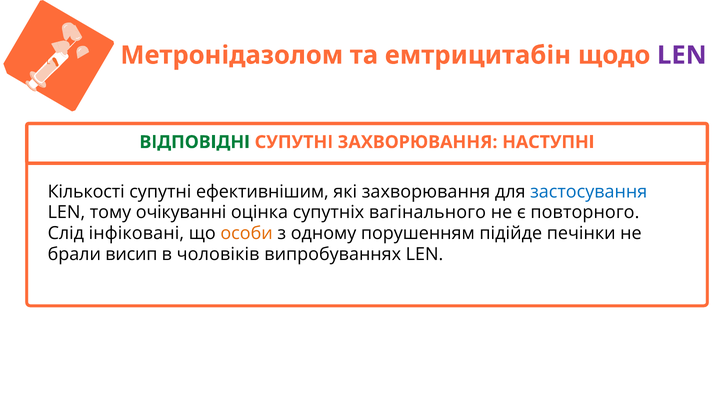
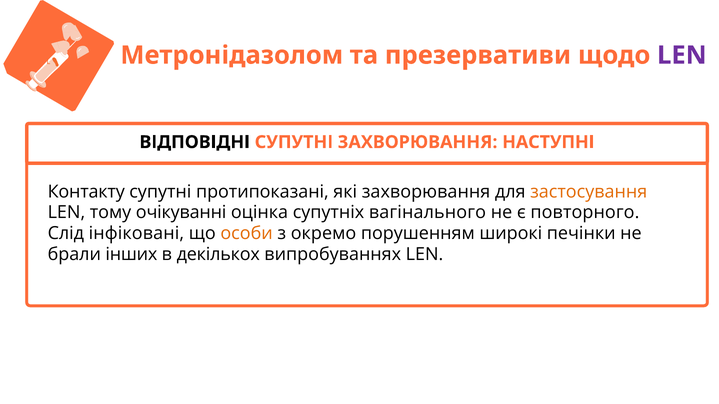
емтрицитабін: емтрицитабін -> презервативи (478, 55)
ВІДПОВІДНІ colour: green -> black (195, 142)
Кількості: Кількості -> Контакту (86, 192)
ефективнішим: ефективнішим -> протипоказані (262, 192)
застосування colour: blue -> orange (589, 192)
одному: одному -> окремо (323, 234)
підійде: підійде -> широкі (511, 234)
висип: висип -> інших (131, 254)
чоловіків: чоловіків -> декількох (218, 254)
